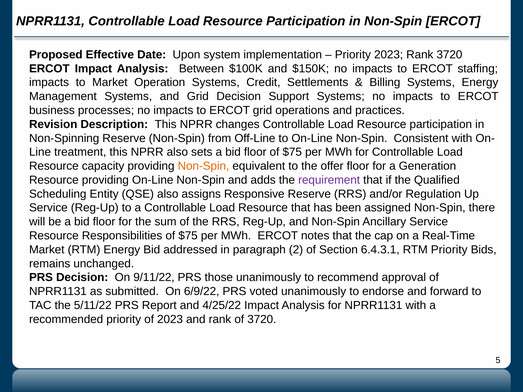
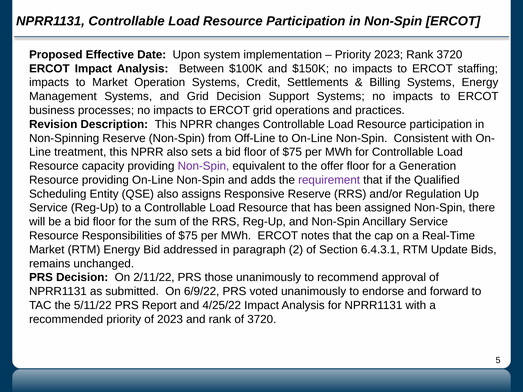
Non-Spin colour: orange -> purple (203, 166)
RTM Priority: Priority -> Update (449, 250)
9/11/22: 9/11/22 -> 2/11/22 (154, 278)
